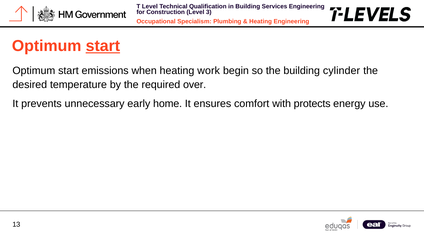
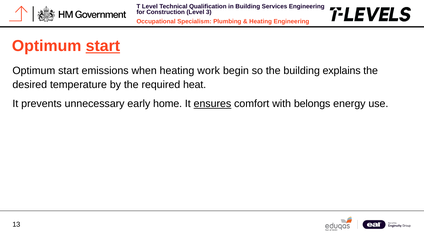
cylinder: cylinder -> explains (342, 71)
over: over -> heat (195, 85)
ensures underline: none -> present (212, 104)
protects: protects -> belongs (312, 104)
